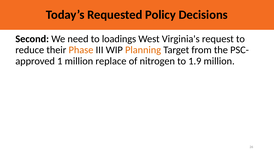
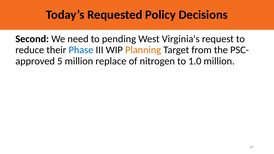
loadings: loadings -> pending (119, 39)
Phase colour: orange -> blue (81, 50)
1: 1 -> 5 (60, 61)
1.9: 1.9 -> 1.0 (195, 61)
